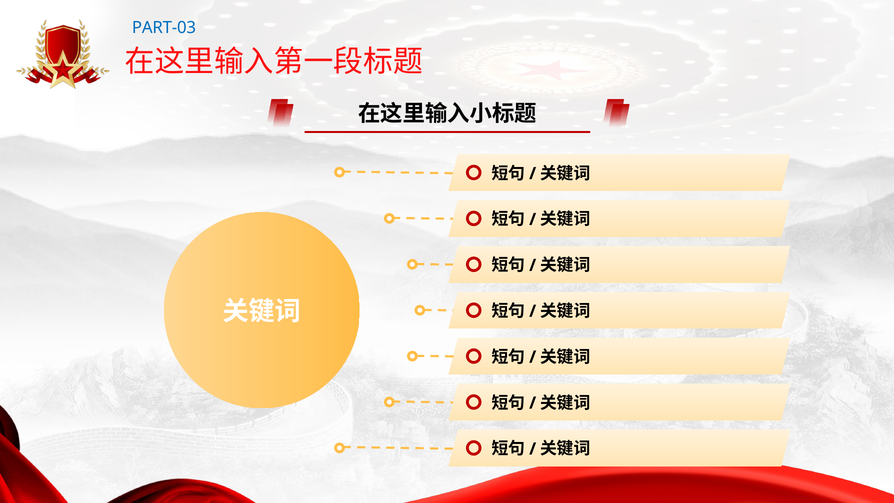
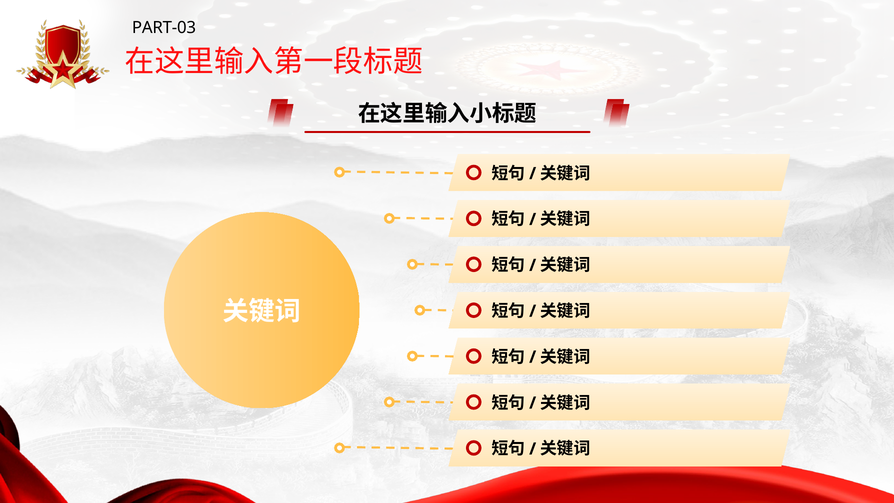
PART-03 colour: blue -> black (164, 28)
